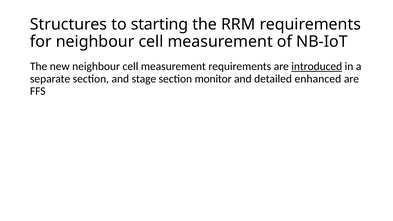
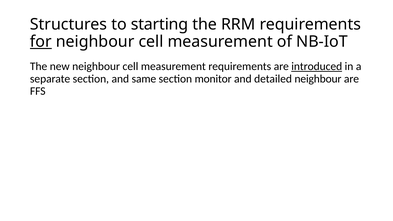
for underline: none -> present (41, 42)
stage: stage -> same (144, 79)
detailed enhanced: enhanced -> neighbour (318, 79)
